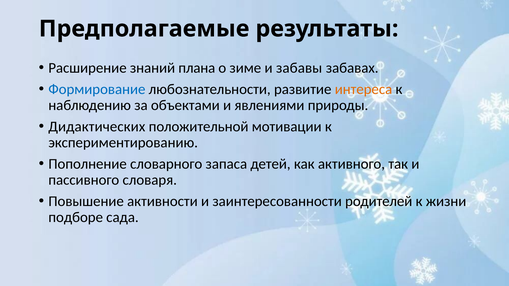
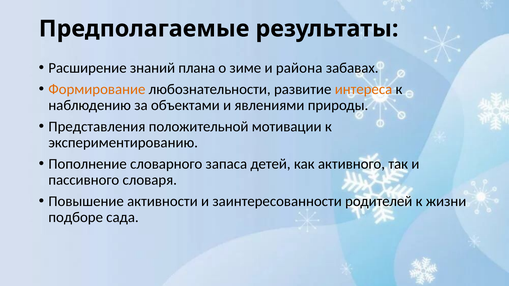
забавы: забавы -> района (299, 68)
Формирование colour: blue -> orange (97, 89)
Дидактических: Дидактических -> Представления (97, 127)
